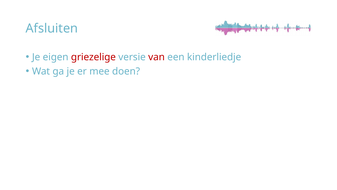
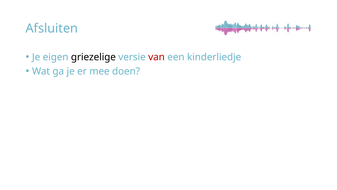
griezelige colour: red -> black (93, 57)
